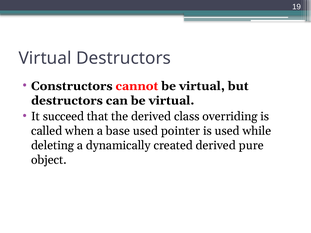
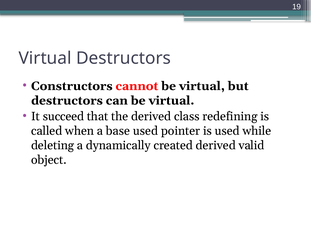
overriding: overriding -> redefining (230, 116)
pure: pure -> valid (251, 146)
